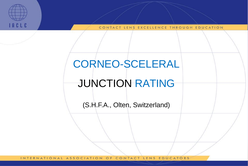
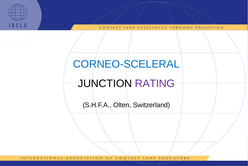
RATING colour: blue -> purple (155, 83)
